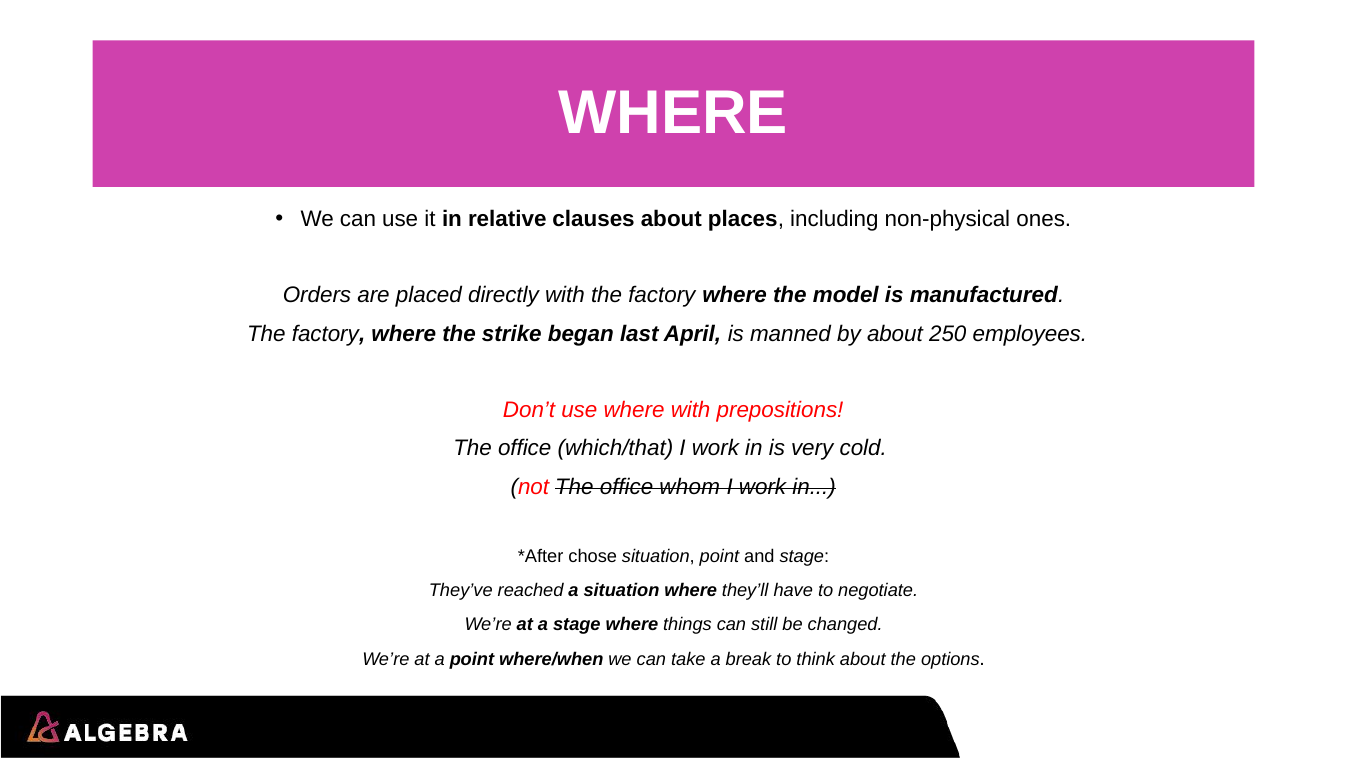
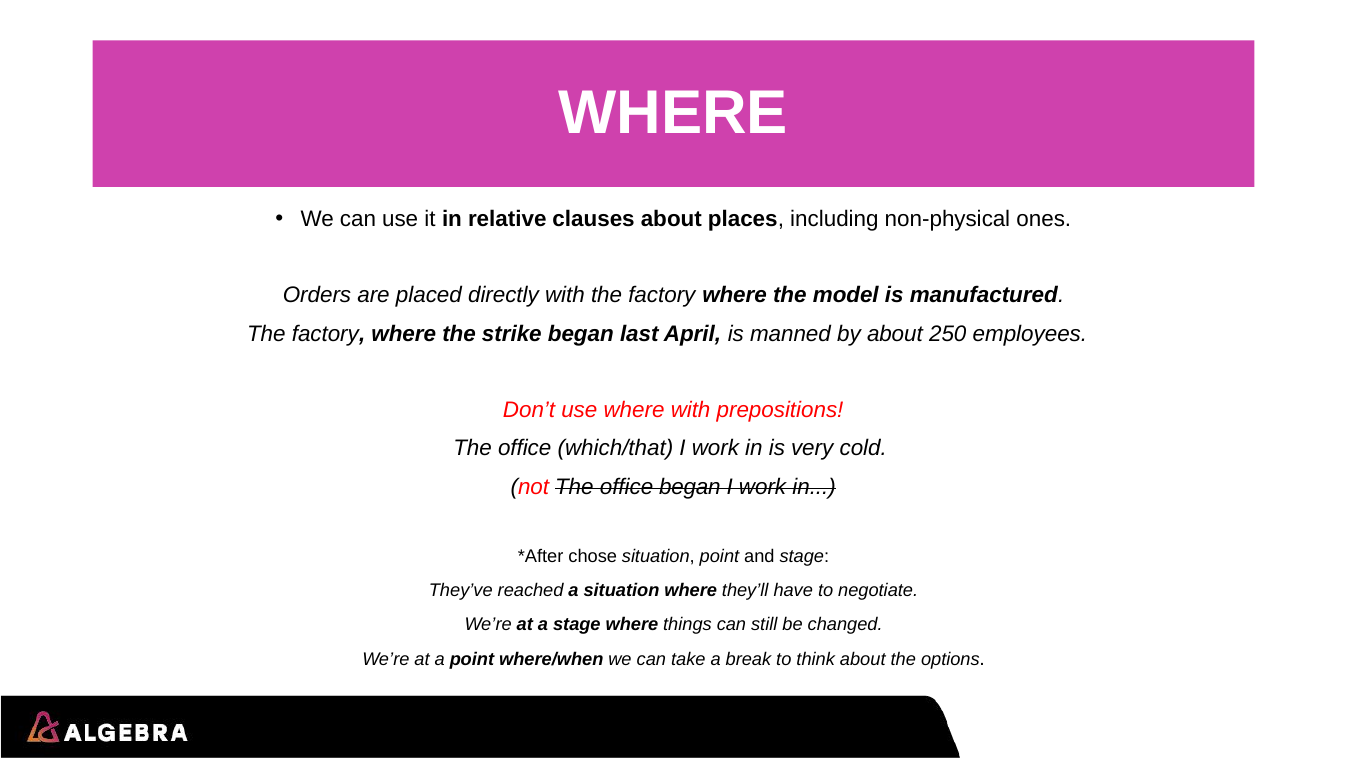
office whom: whom -> began (690, 487)
